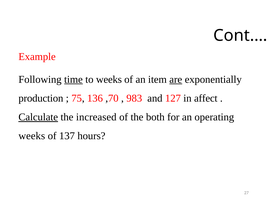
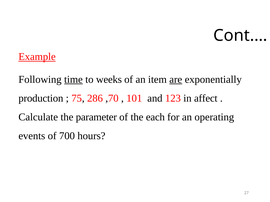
Example underline: none -> present (37, 57)
136: 136 -> 286 (95, 99)
983: 983 -> 101 (134, 99)
127: 127 -> 123 (173, 99)
Calculate underline: present -> none (38, 117)
increased: increased -> parameter (96, 117)
both: both -> each (155, 117)
weeks: weeks -> events (32, 136)
137: 137 -> 700 (67, 136)
